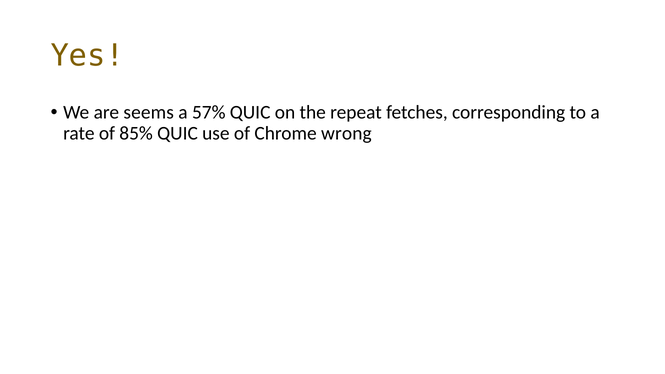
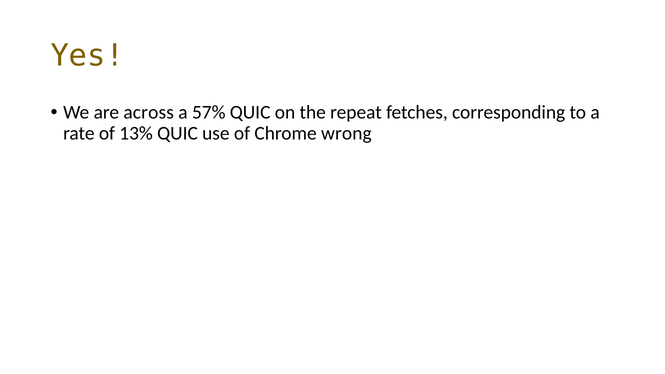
seems: seems -> across (149, 112)
85%: 85% -> 13% (136, 133)
